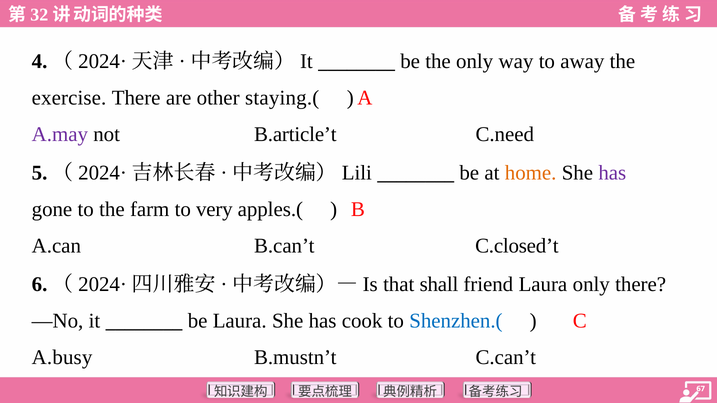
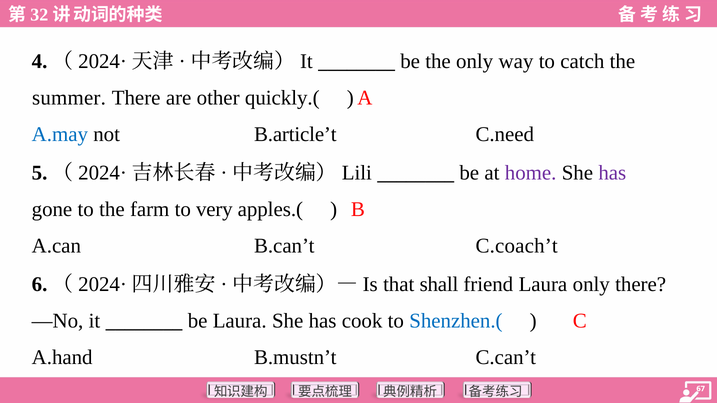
away: away -> catch (582, 61)
exercise: exercise -> summer (69, 98)
staying.(: staying.( -> quickly.( (282, 98)
A.may colour: purple -> blue (60, 134)
home colour: orange -> purple (531, 173)
C.closed’t: C.closed’t -> C.coach’t (517, 246)
A.busy: A.busy -> A.hand (62, 358)
